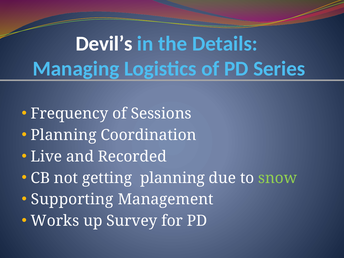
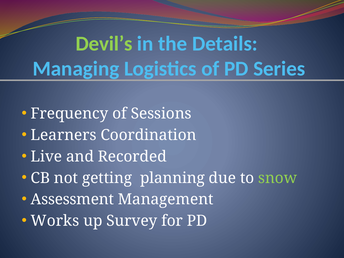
Devil’s colour: white -> light green (104, 44)
Planning: Planning -> Learners (64, 135)
Supporting: Supporting -> Assessment (72, 199)
